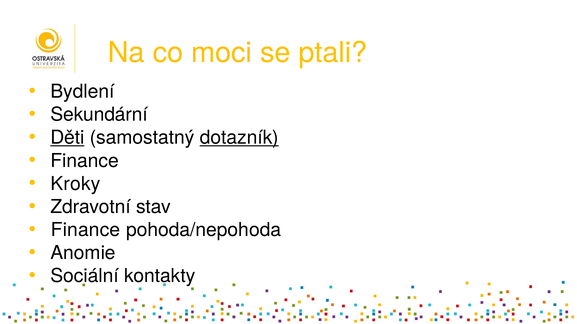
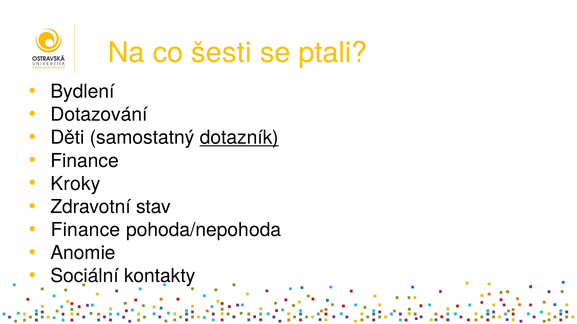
moci: moci -> šesti (221, 53)
Sekundární: Sekundární -> Dotazování (99, 115)
Děti underline: present -> none (68, 138)
